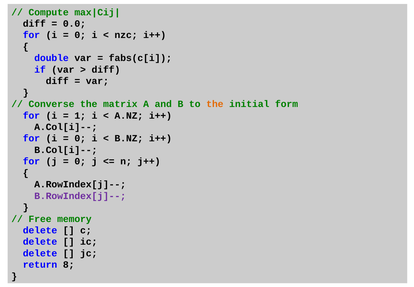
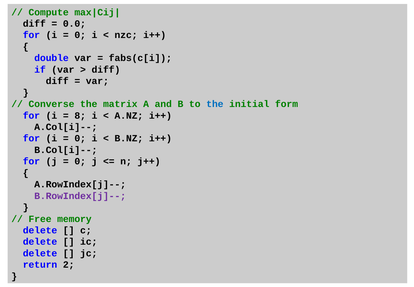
the colour: orange -> blue (215, 104)
1: 1 -> 8 (80, 115)
8: 8 -> 2 (69, 264)
